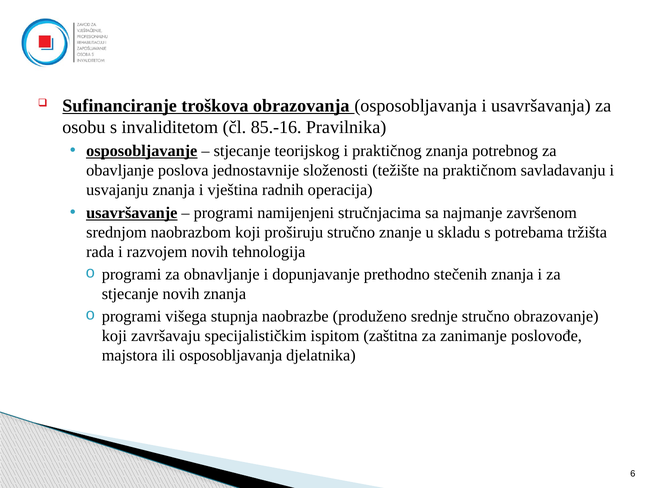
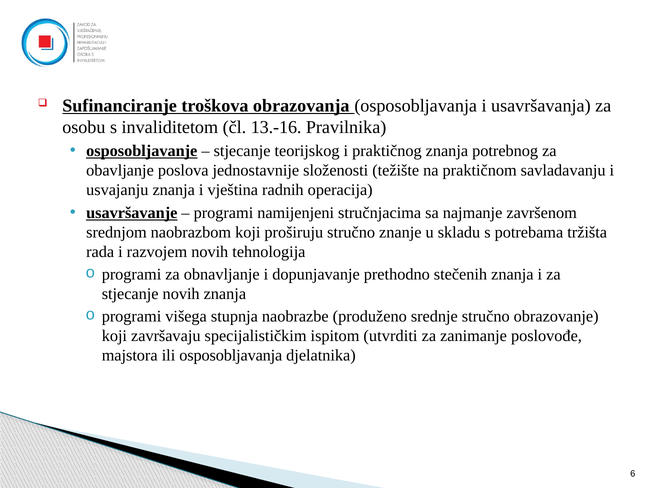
85.-16: 85.-16 -> 13.-16 (276, 127)
zaštitna: zaštitna -> utvrditi (390, 336)
